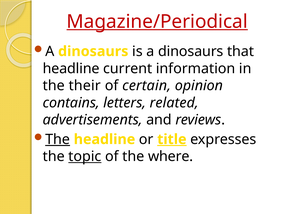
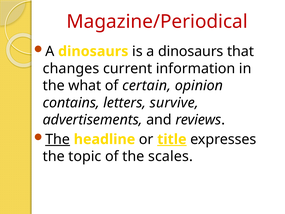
Magazine/Periodical underline: present -> none (157, 22)
headline: headline -> changes (71, 68)
their: their -> what (85, 86)
related: related -> survive (174, 103)
topic underline: present -> none (85, 156)
where: where -> scales (170, 156)
